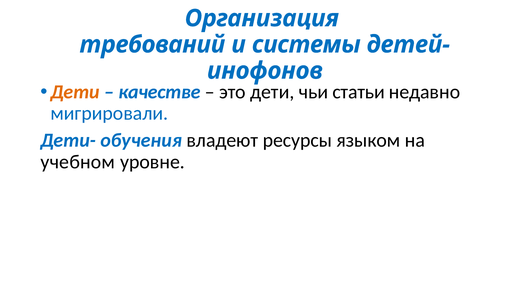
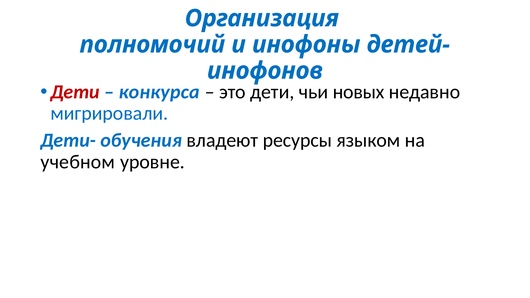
требований: требований -> полномочий (152, 45)
системы: системы -> инофоны (306, 45)
Дети colour: orange -> red (75, 92)
качестве: качестве -> конкурса (159, 92)
статьи: статьи -> новых (359, 92)
